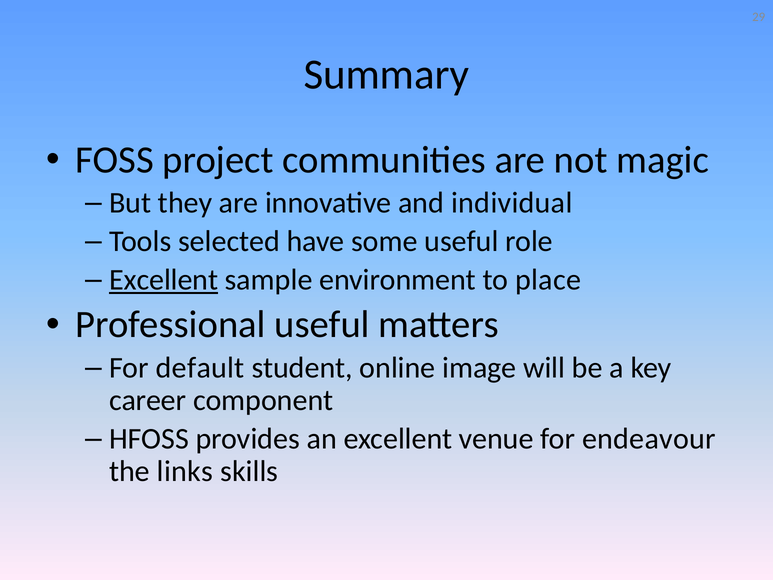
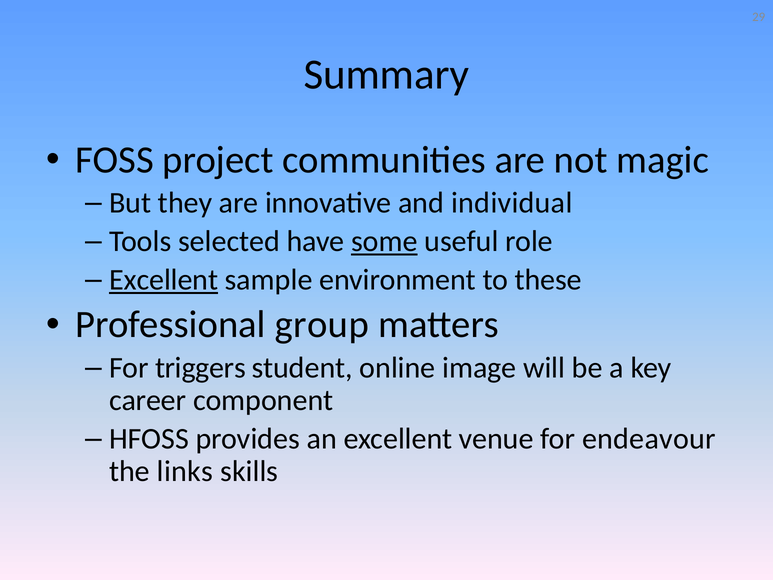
some underline: none -> present (384, 241)
place: place -> these (548, 280)
Professional useful: useful -> group (322, 325)
default: default -> triggers (200, 368)
